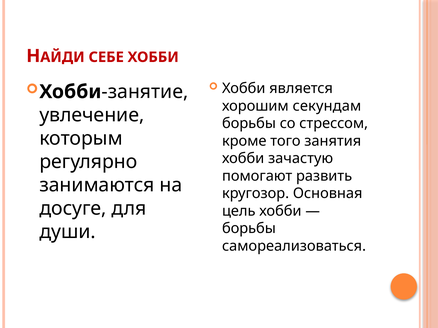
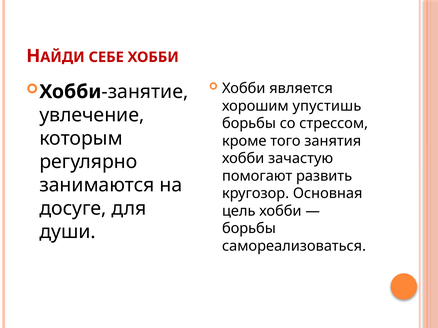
секундам: секундам -> упустишь (327, 106)
